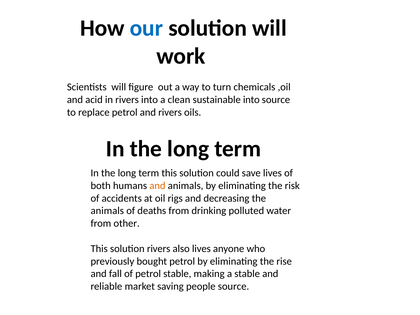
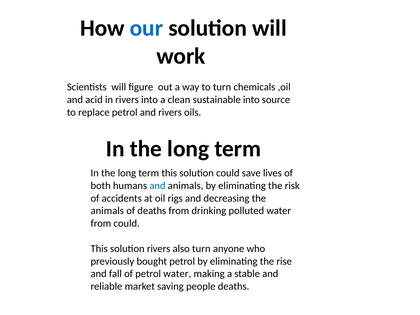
and colour: orange -> blue (157, 186)
from other: other -> could (127, 223)
also lives: lives -> turn (201, 249)
petrol stable: stable -> water (177, 274)
people source: source -> deaths (234, 286)
